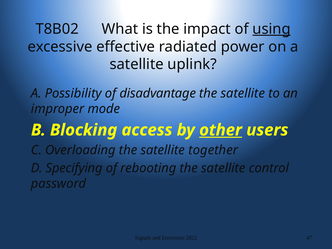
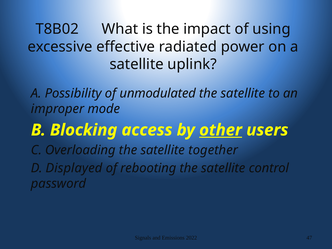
using underline: present -> none (272, 29)
disadvantage: disadvantage -> unmodulated (158, 93)
Specifying: Specifying -> Displayed (74, 168)
